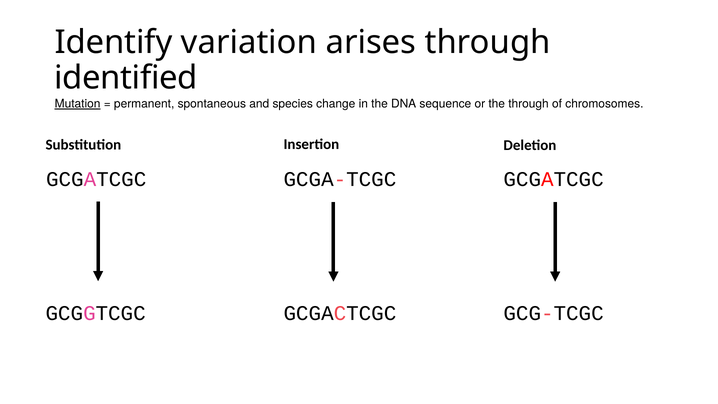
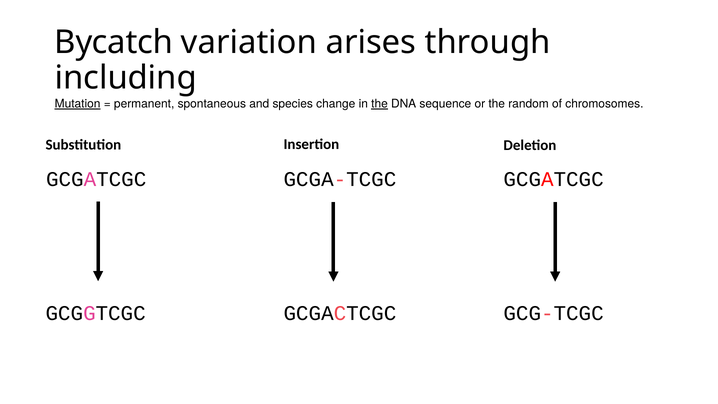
Identify: Identify -> Bycatch (114, 43)
identified: identified -> including (126, 78)
the underline: none -> present (380, 104)
the through: through -> random (529, 104)
